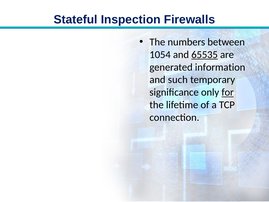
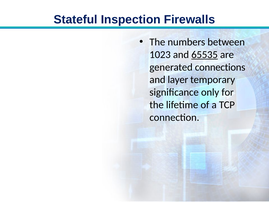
1054: 1054 -> 1023 (160, 55)
information: information -> connections (220, 67)
such: such -> layer (178, 80)
for underline: present -> none (228, 92)
